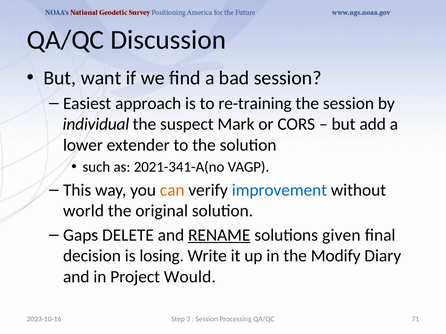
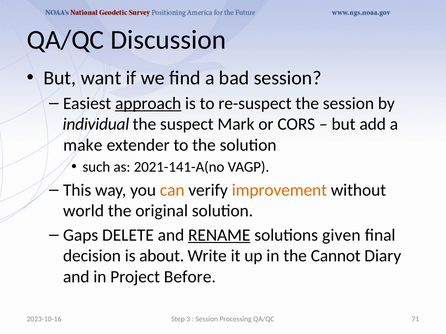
approach underline: none -> present (148, 104)
re-training: re-training -> re-suspect (255, 104)
lower: lower -> make (83, 145)
2021-341-A(no: 2021-341-A(no -> 2021-141-A(no (179, 167)
improvement colour: blue -> orange (279, 190)
losing: losing -> about (162, 256)
Modify: Modify -> Cannot (336, 256)
Would: Would -> Before (190, 277)
